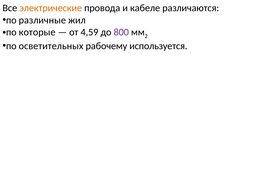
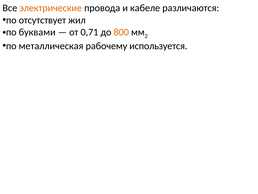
различные: различные -> отсутствует (42, 20)
которые: которые -> буквами (37, 32)
4,59: 4,59 -> 0,71 (89, 32)
800 colour: purple -> orange (121, 32)
осветительных: осветительных -> металлическая (51, 46)
